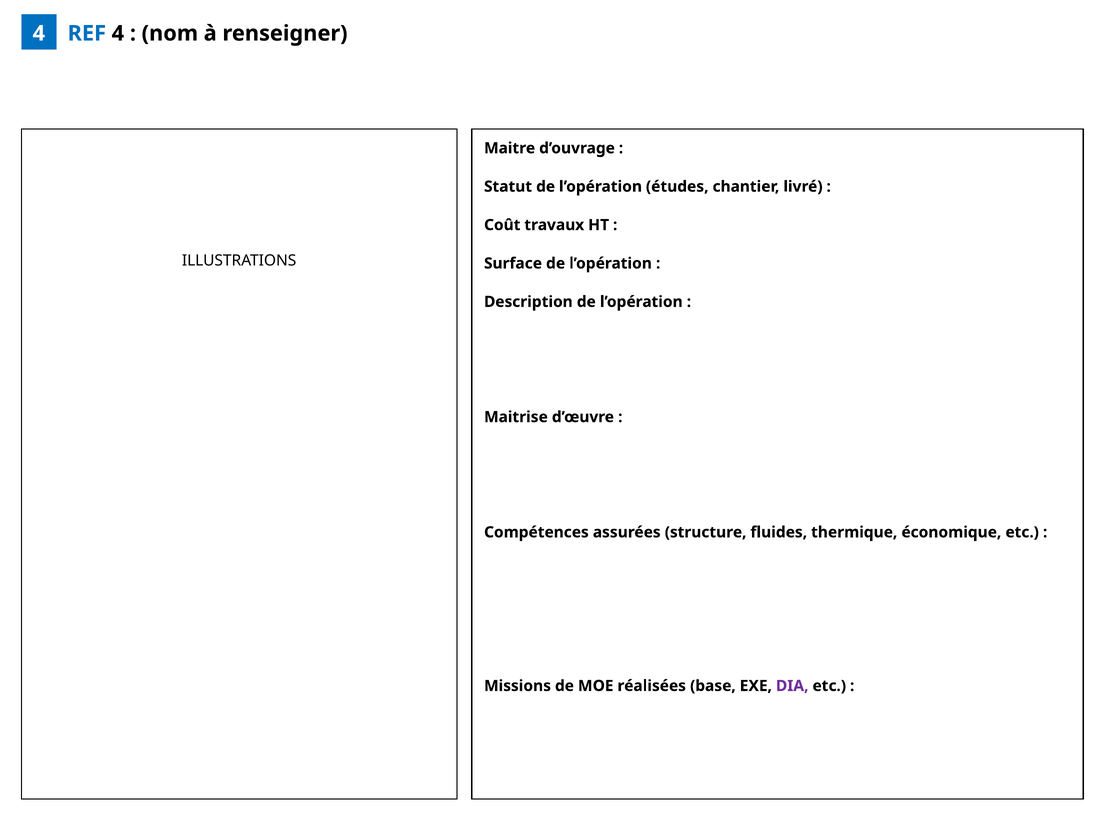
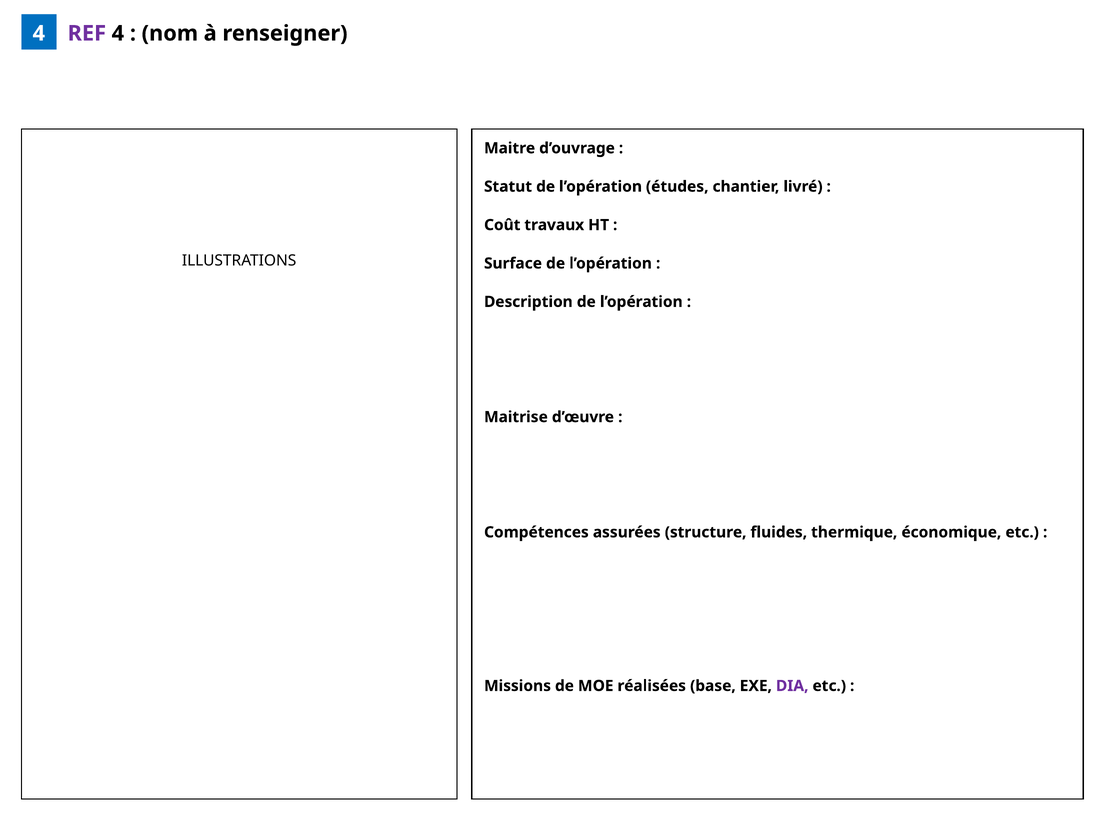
REF colour: blue -> purple (87, 33)
